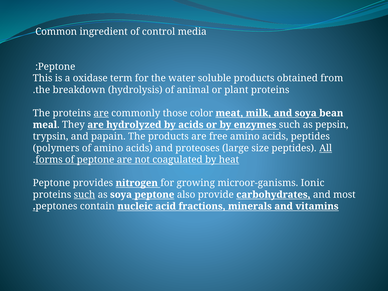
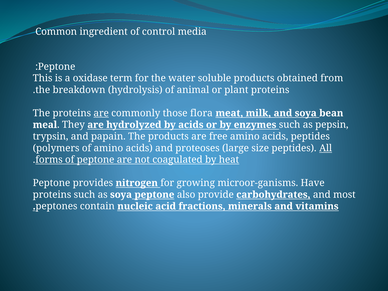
color: color -> flora (201, 113)
Ionic: Ionic -> Have (313, 183)
such underline: present -> none (84, 195)
